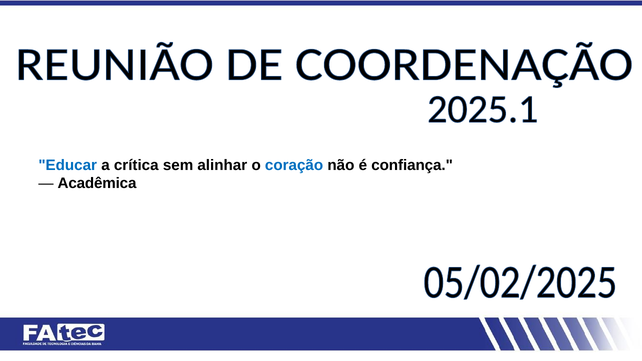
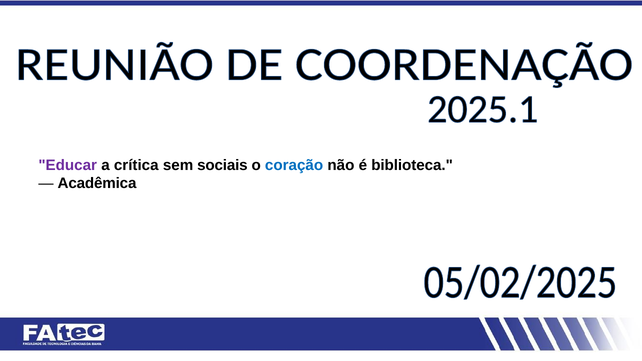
Educar colour: blue -> purple (68, 165)
alinhar: alinhar -> sociais (222, 165)
confiança: confiança -> biblioteca (412, 165)
